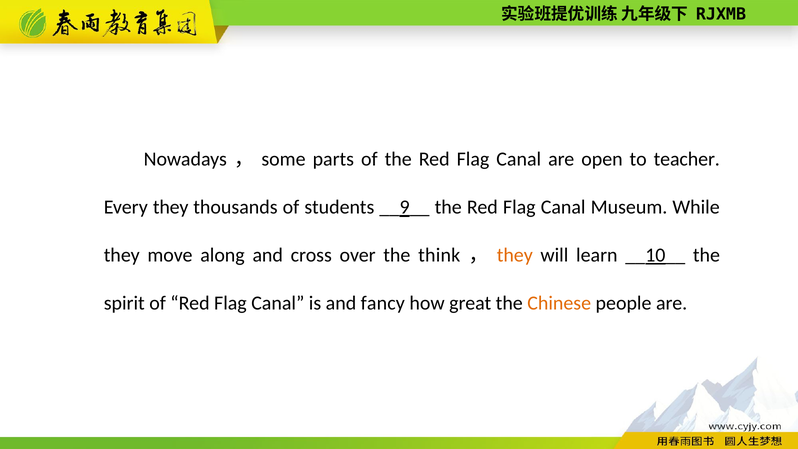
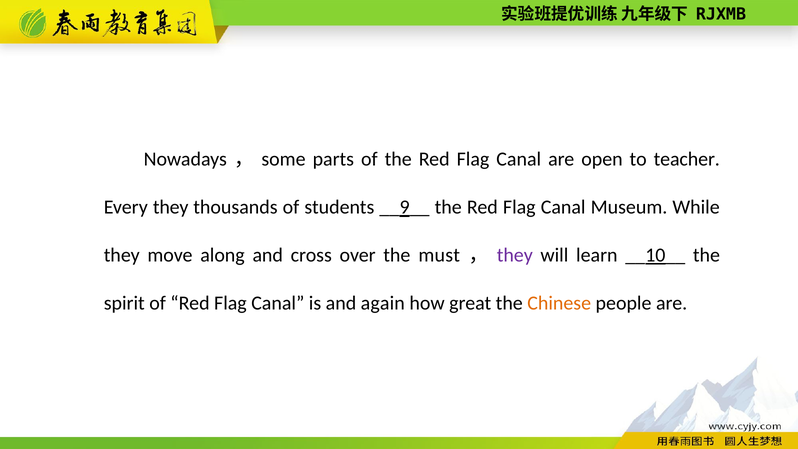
think: think -> must (439, 255)
they colour: orange -> purple (515, 255)
fancy: fancy -> again (383, 303)
